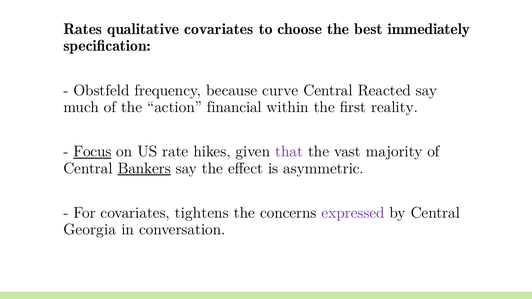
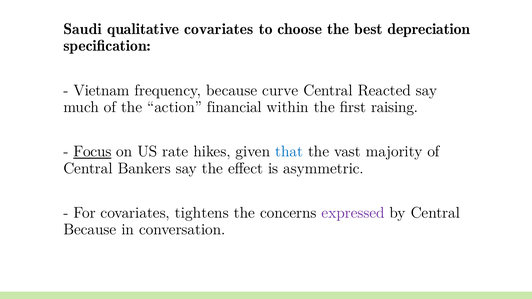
Rates: Rates -> Saudi (83, 29)
immediately: immediately -> depreciation (429, 29)
Obstfeld: Obstfeld -> Vietnam (102, 90)
reality: reality -> raising (395, 107)
that colour: purple -> blue (289, 152)
Bankers underline: present -> none (144, 168)
Georgia: Georgia -> Because (90, 230)
